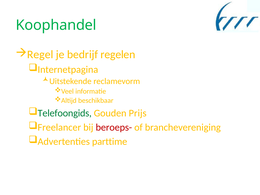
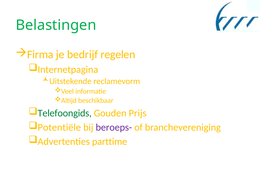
Koophandel: Koophandel -> Belastingen (56, 25)
Regel: Regel -> Firma (40, 55)
Freelancer: Freelancer -> Potentiële (59, 127)
beroeps- colour: red -> purple (114, 127)
